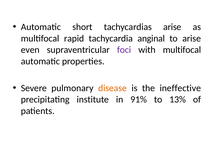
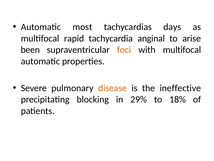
short: short -> most (82, 27)
tachycardias arise: arise -> days (172, 27)
even: even -> been (30, 50)
foci colour: purple -> orange (124, 50)
institute: institute -> blocking (93, 99)
91%: 91% -> 29% (139, 99)
13%: 13% -> 18% (178, 99)
